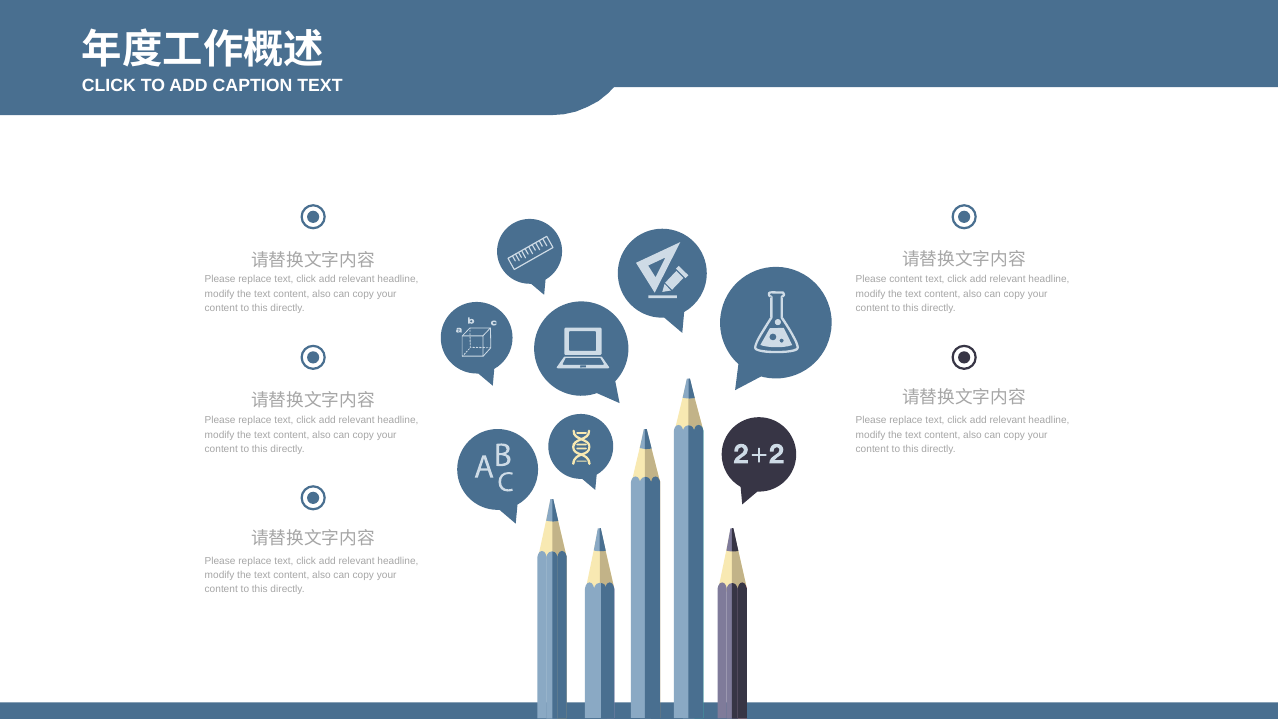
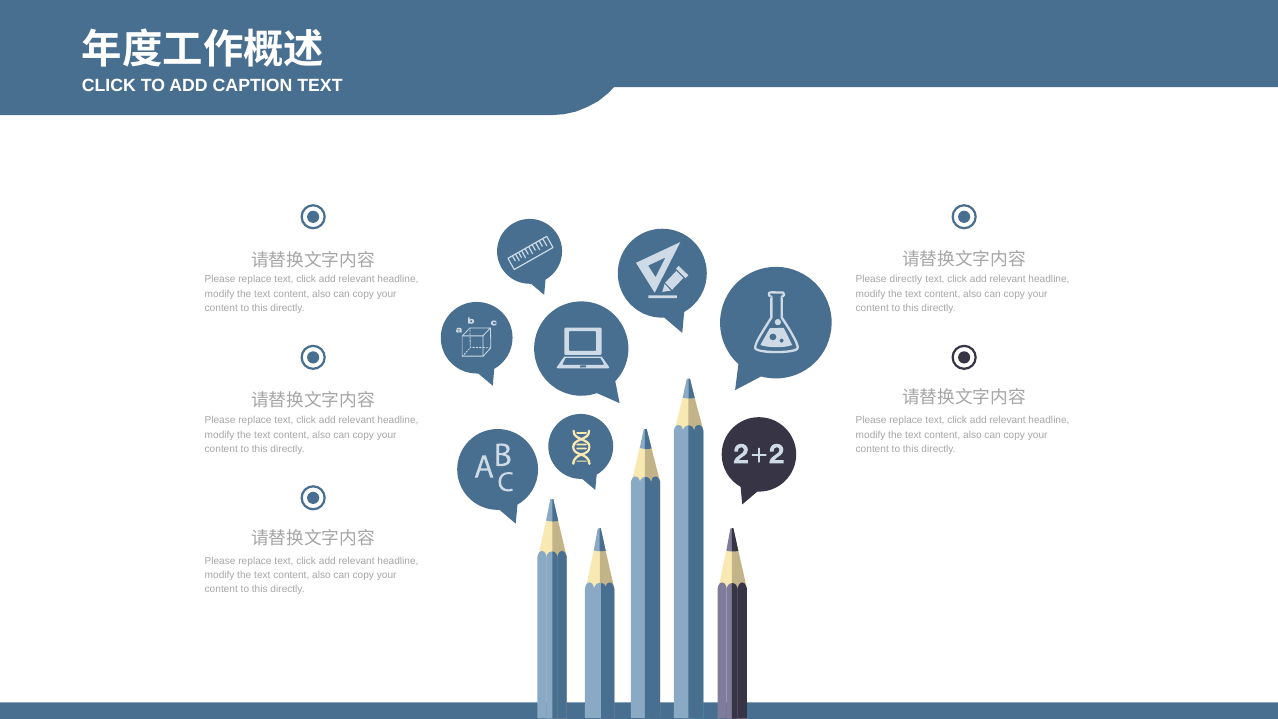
Please content: content -> directly (906, 280)
